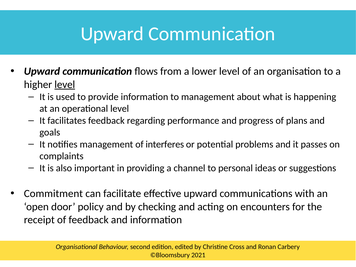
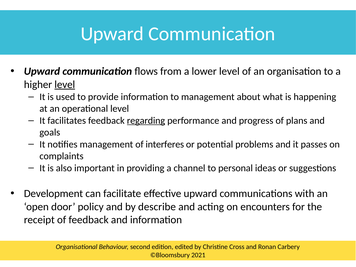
regarding underline: none -> present (146, 121)
Commitment: Commitment -> Development (53, 194)
checking: checking -> describe (157, 207)
